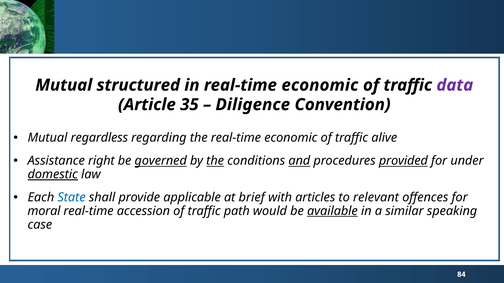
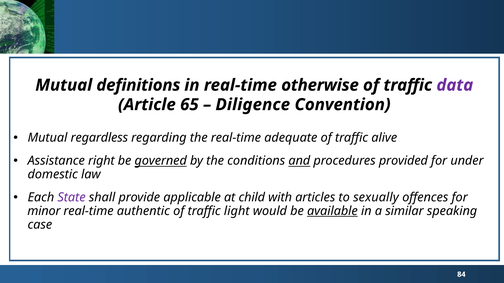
structured: structured -> definitions (138, 85)
in real-time economic: economic -> otherwise (320, 85)
35: 35 -> 65 (189, 105)
the real-time economic: economic -> adequate (291, 138)
the underline: present -> none (215, 161)
provided underline: present -> none (403, 161)
domestic underline: present -> none (53, 175)
State colour: blue -> purple (72, 198)
brief: brief -> child (252, 198)
relevant: relevant -> sexually (376, 198)
moral: moral -> minor (44, 211)
accession: accession -> authentic (143, 211)
path: path -> light (237, 211)
